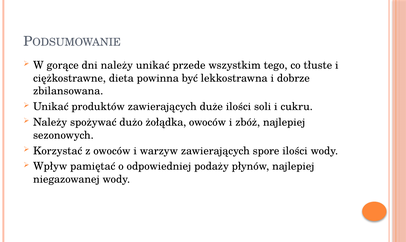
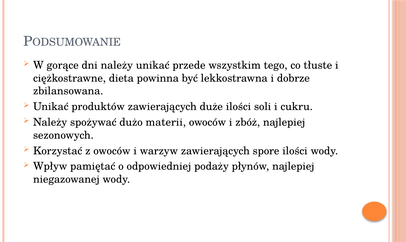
żołądka: żołądka -> materii (166, 122)
